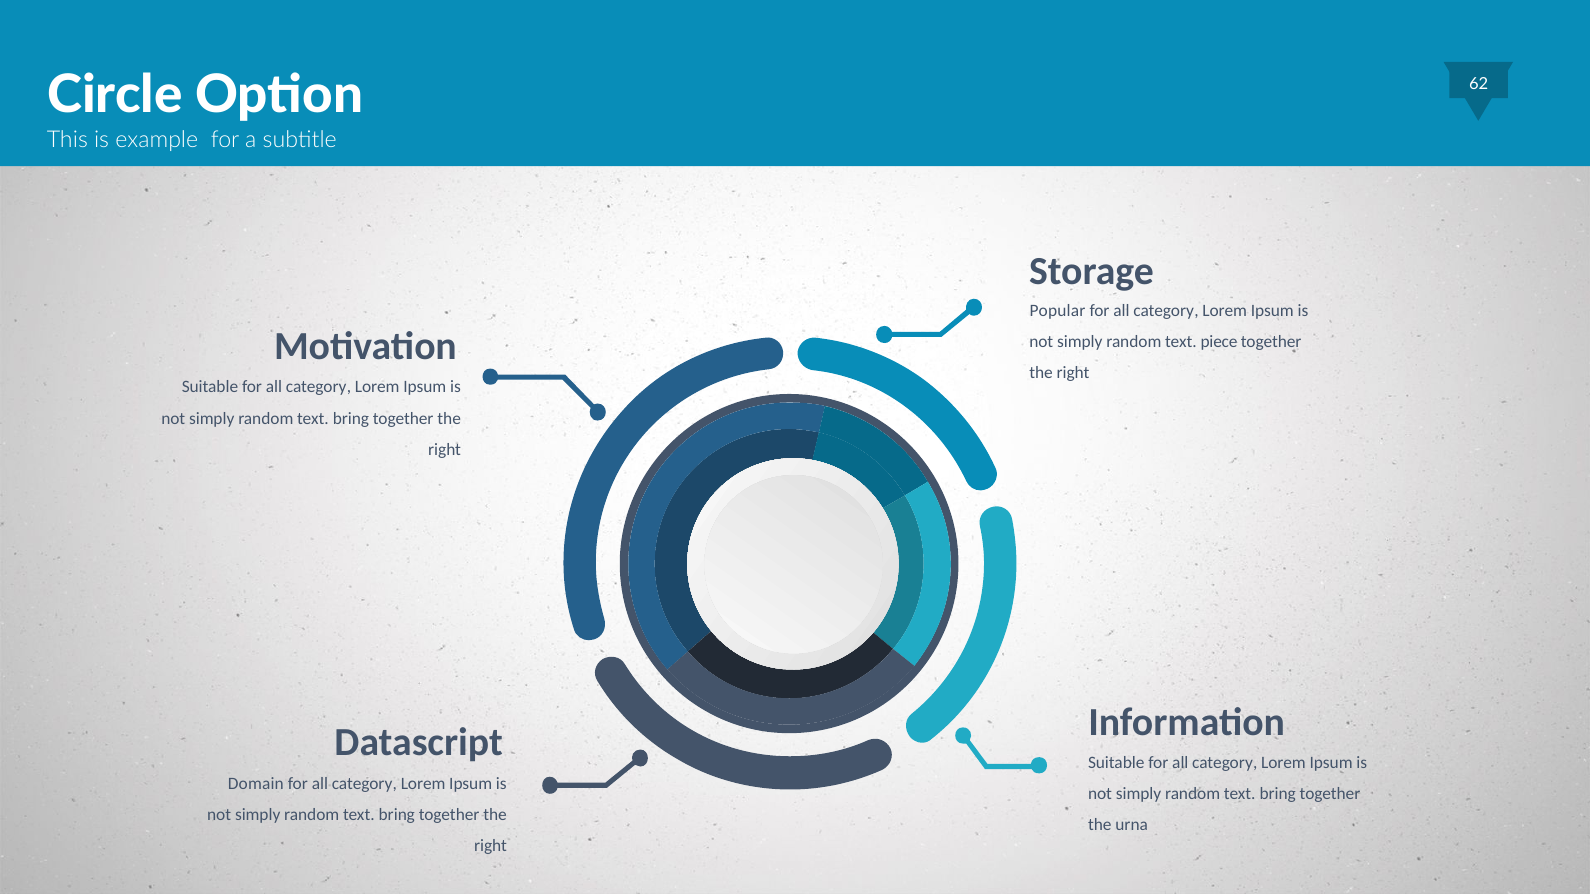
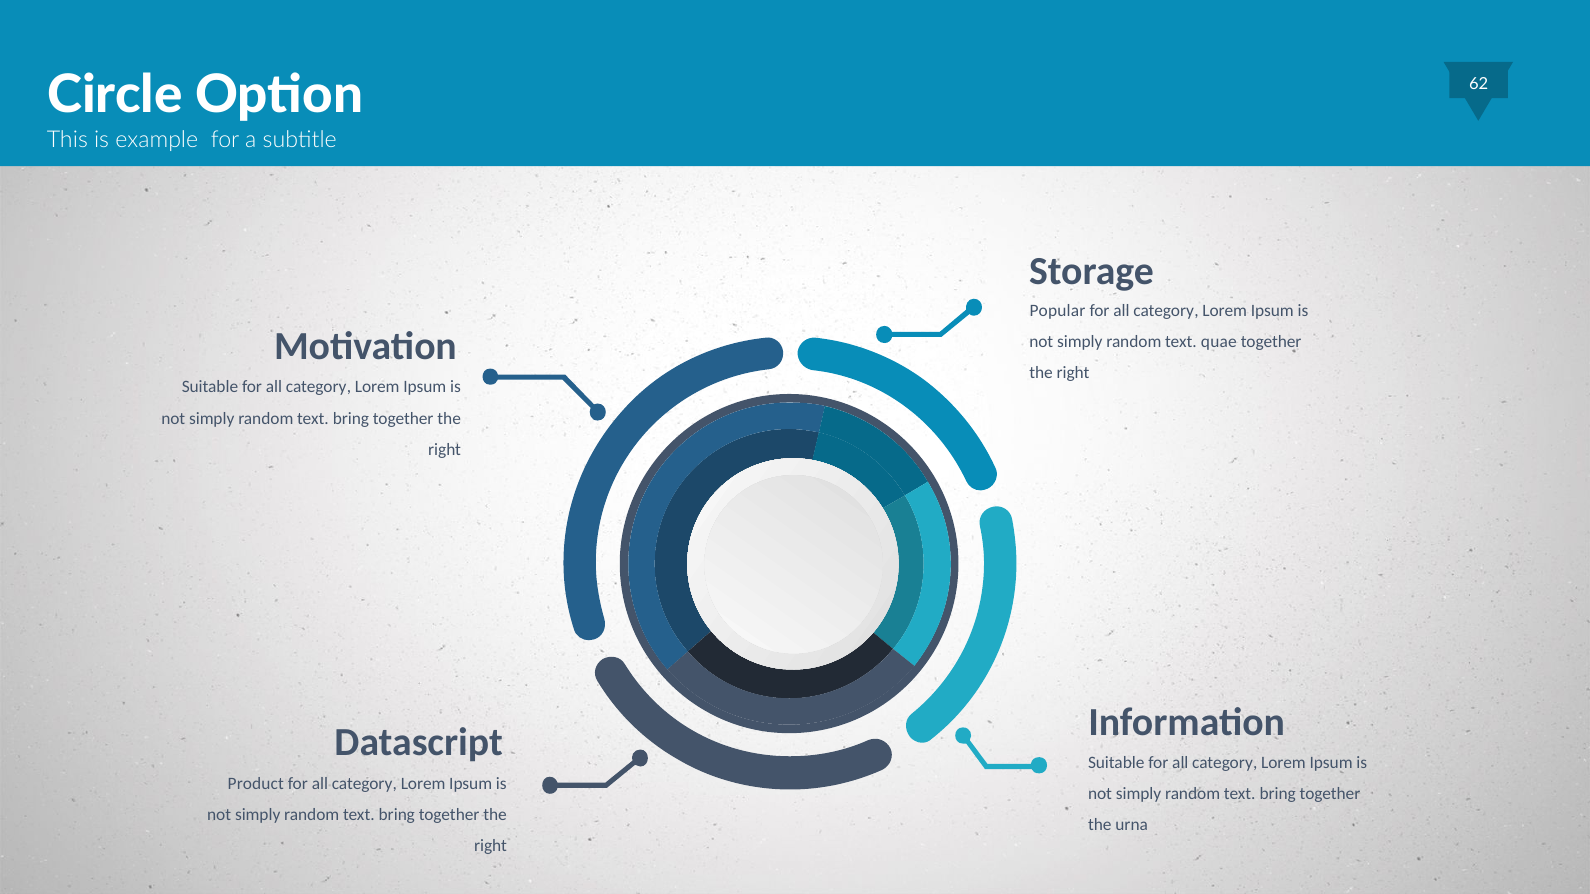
piece: piece -> quae (1219, 342)
Domain: Domain -> Product (256, 784)
